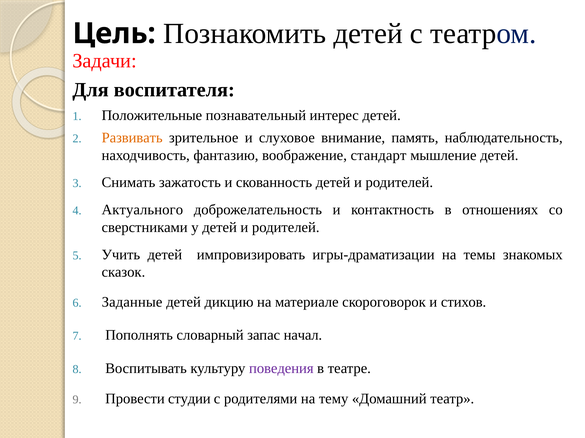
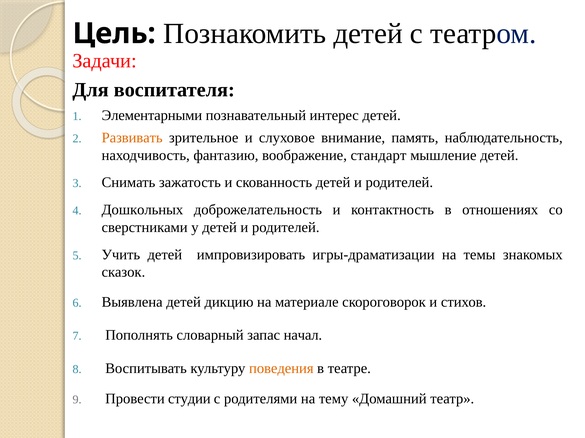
Положительные: Положительные -> Элементарными (152, 115)
Актуального: Актуального -> Дошкольных (142, 210)
Заданные: Заданные -> Выявлена (132, 302)
поведения colour: purple -> orange (281, 369)
